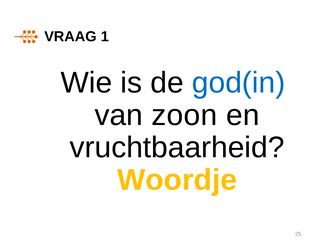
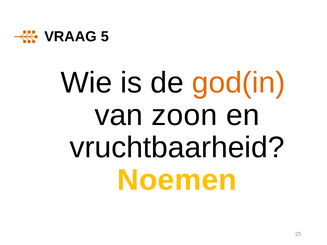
1: 1 -> 5 (105, 37)
god(in colour: blue -> orange (239, 83)
Woordje: Woordje -> Noemen (177, 180)
